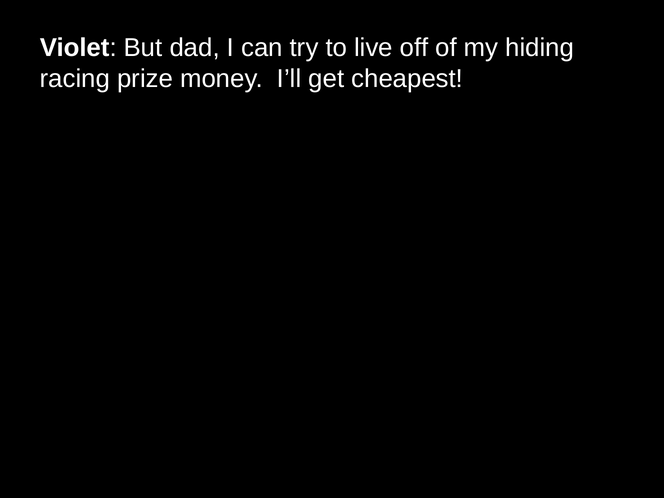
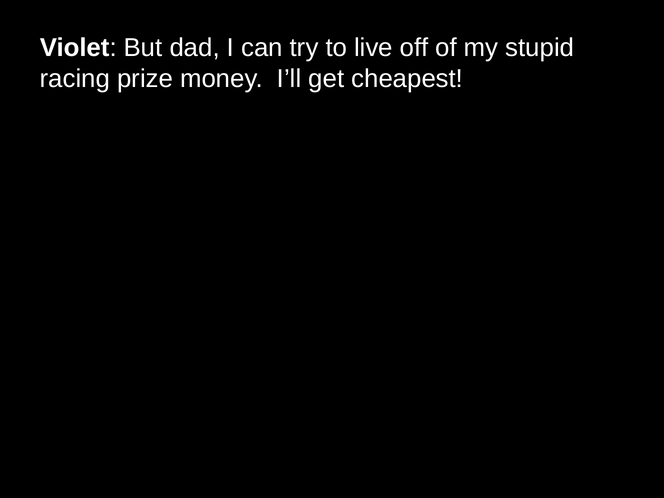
hiding: hiding -> stupid (540, 48)
